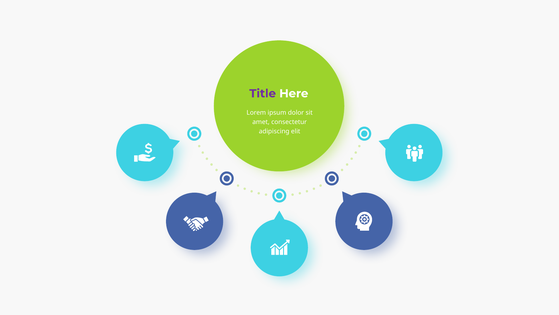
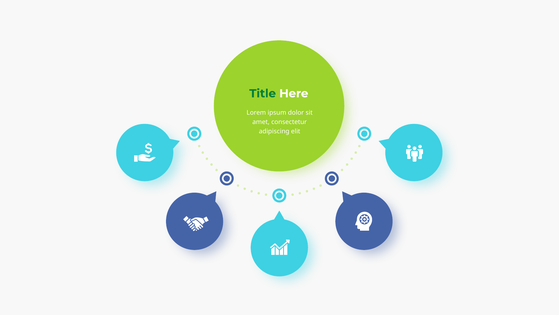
Title colour: purple -> green (263, 93)
